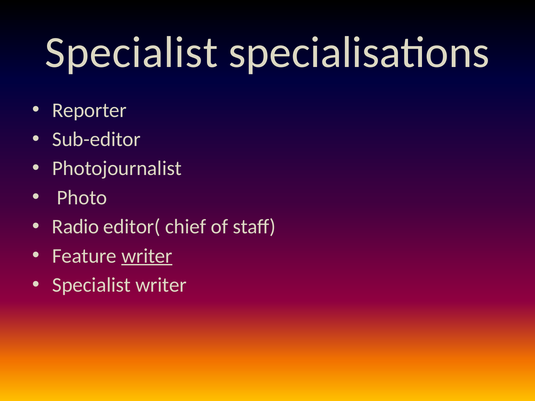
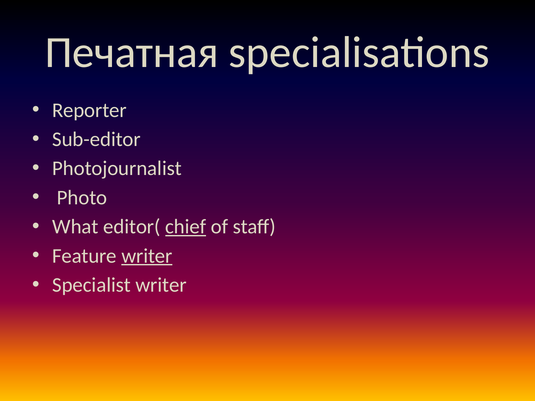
Specialist: Specialist -> Печатная (132, 53)
Radio: Radio -> What (75, 227)
chief underline: none -> present (186, 227)
